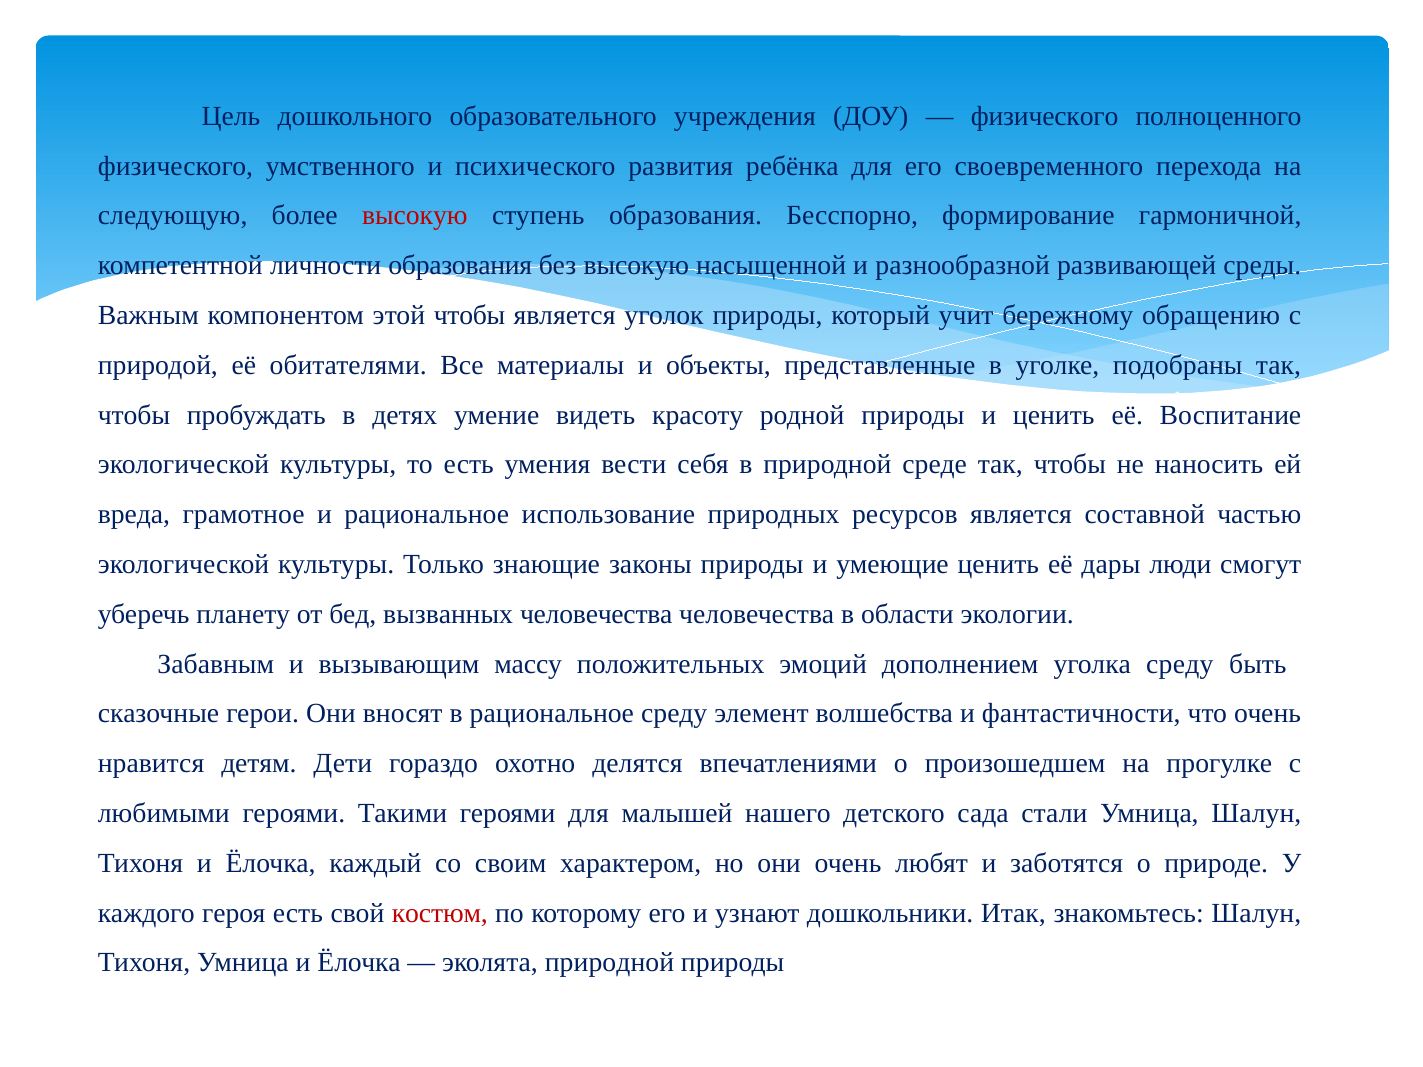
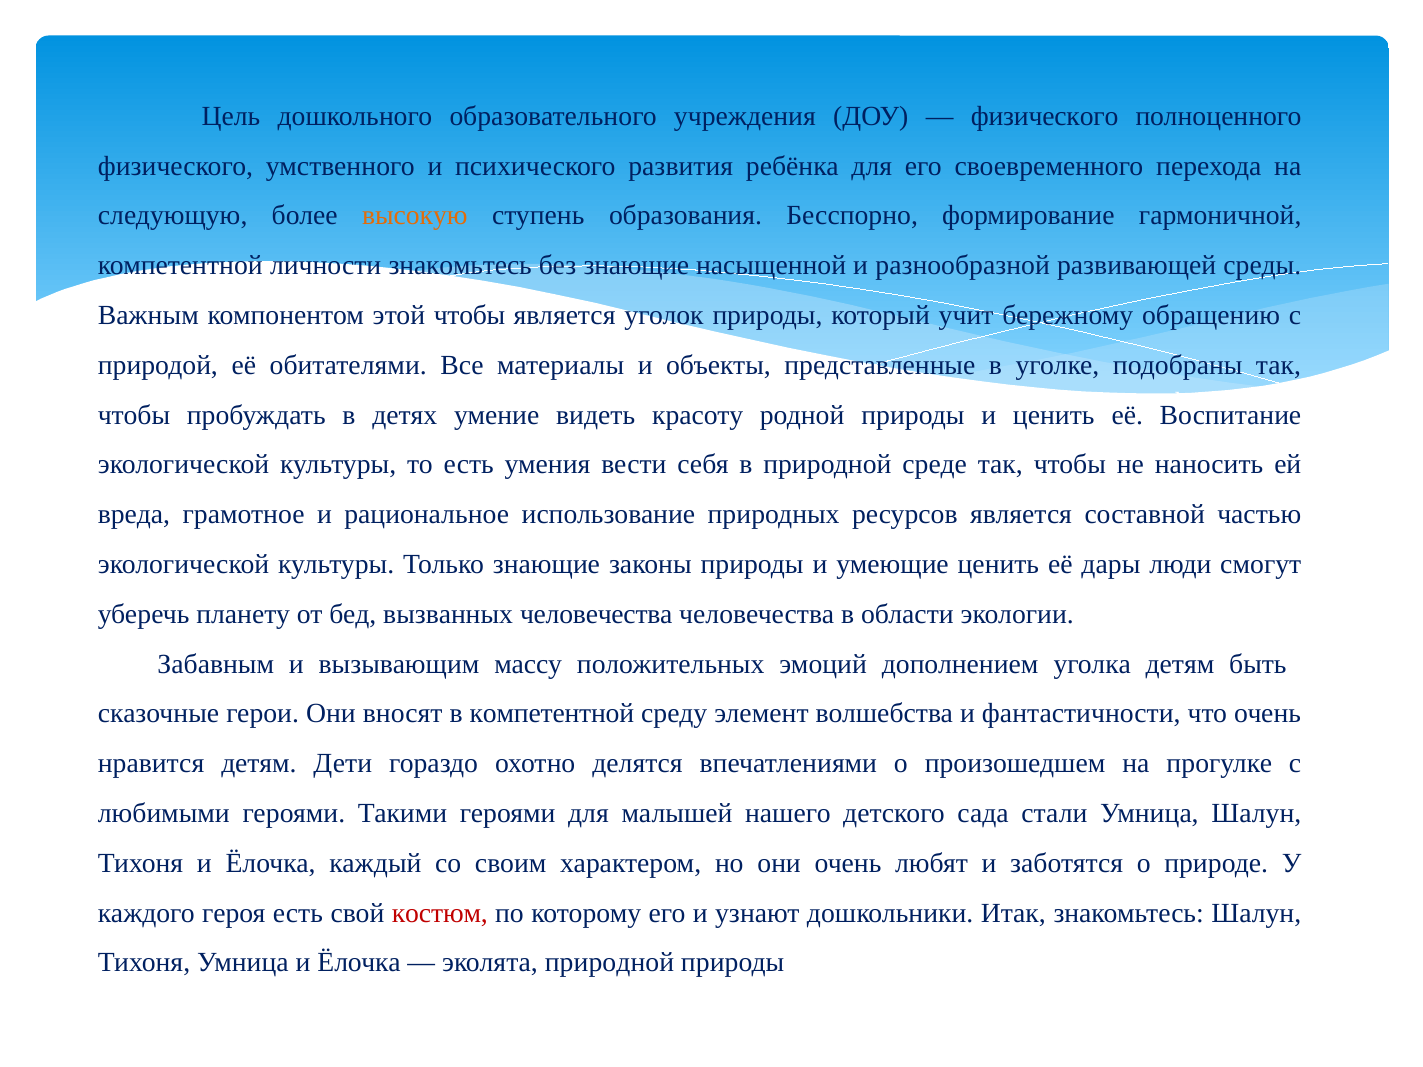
высокую colour: red -> orange (415, 216)
личности образования: образования -> знакомьтесь (460, 266)
без высокую: высокую -> знающие (636, 266)
уголка среду: среду -> детям (1180, 664)
в рациональное: рациональное -> компетентной (552, 714)
